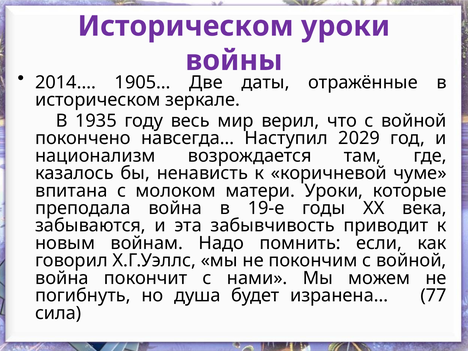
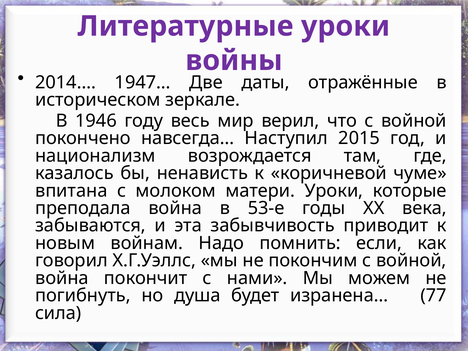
Историческом: Историческом -> Литературные (186, 26)
1905…: 1905… -> 1947… (143, 82)
1935: 1935 -> 1946 (96, 121)
2029: 2029 -> 2015 (359, 138)
19-е: 19-е -> 53-е (266, 208)
